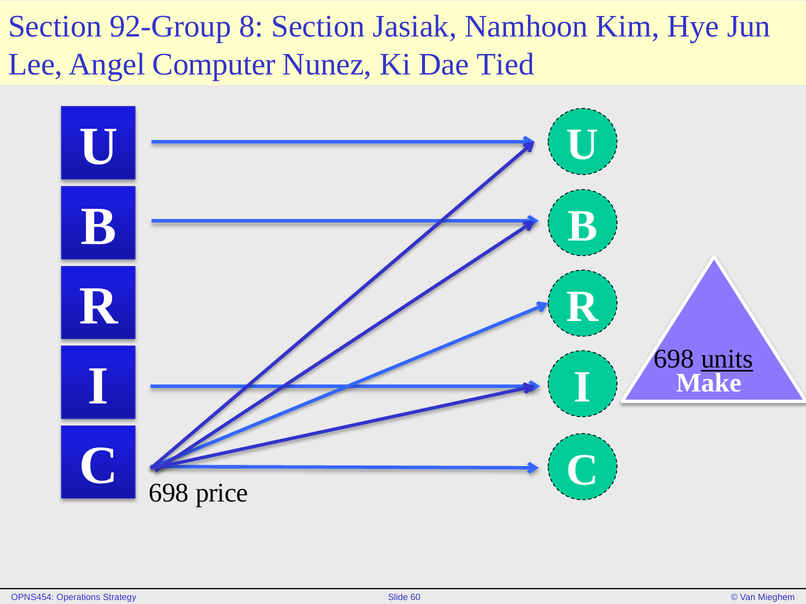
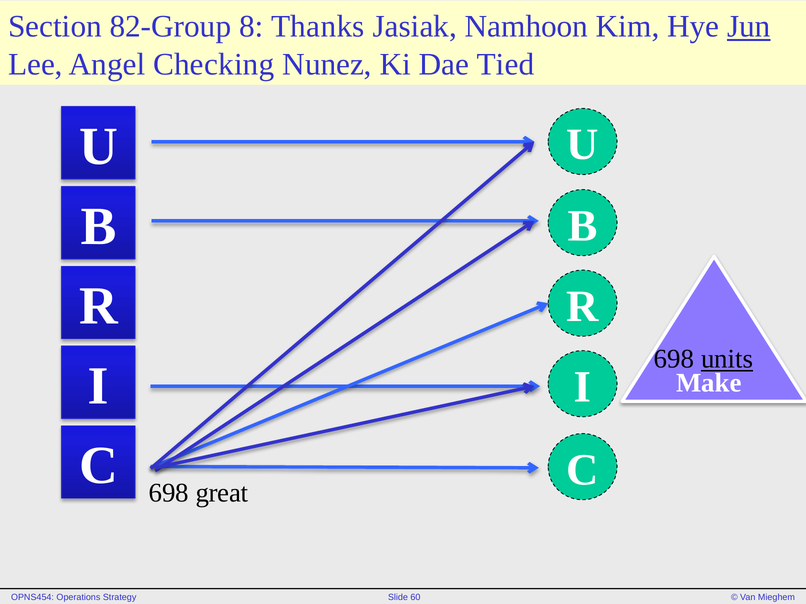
92-Group: 92-Group -> 82-Group (170, 27)
8 Section: Section -> Thanks (318, 27)
Jun underline: none -> present (749, 27)
Computer: Computer -> Checking (214, 64)
price: price -> great (222, 493)
